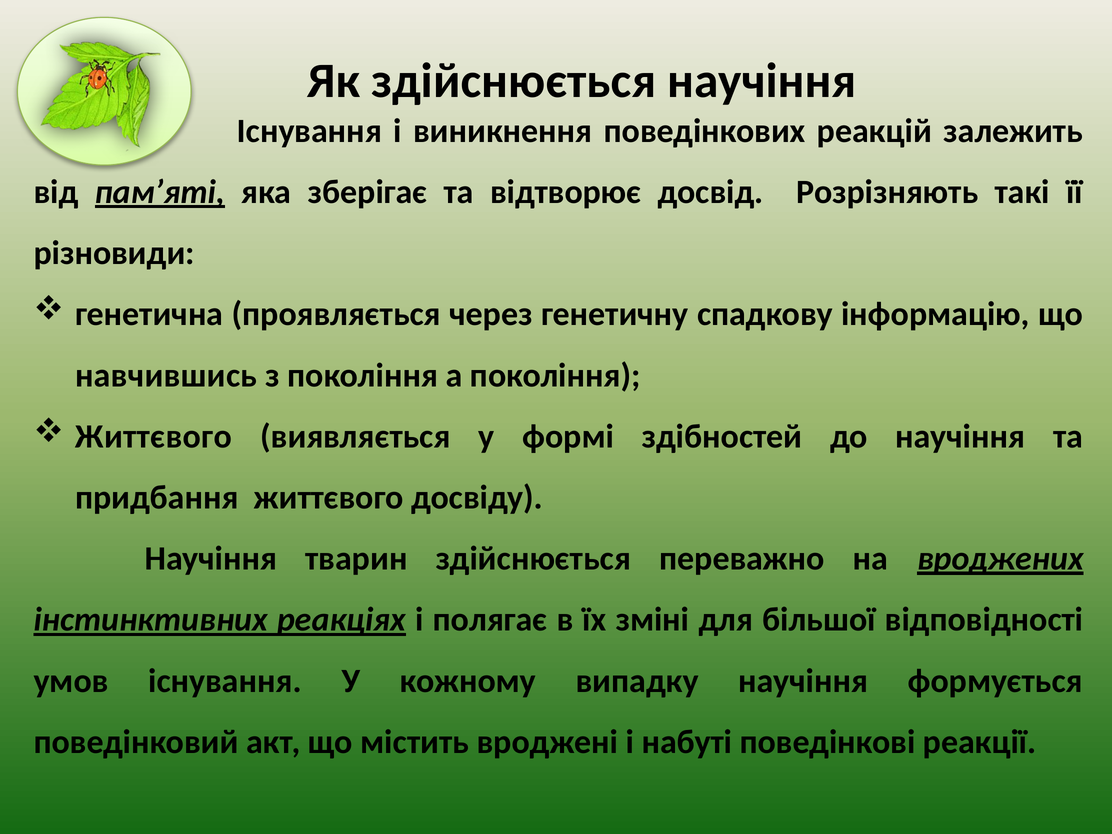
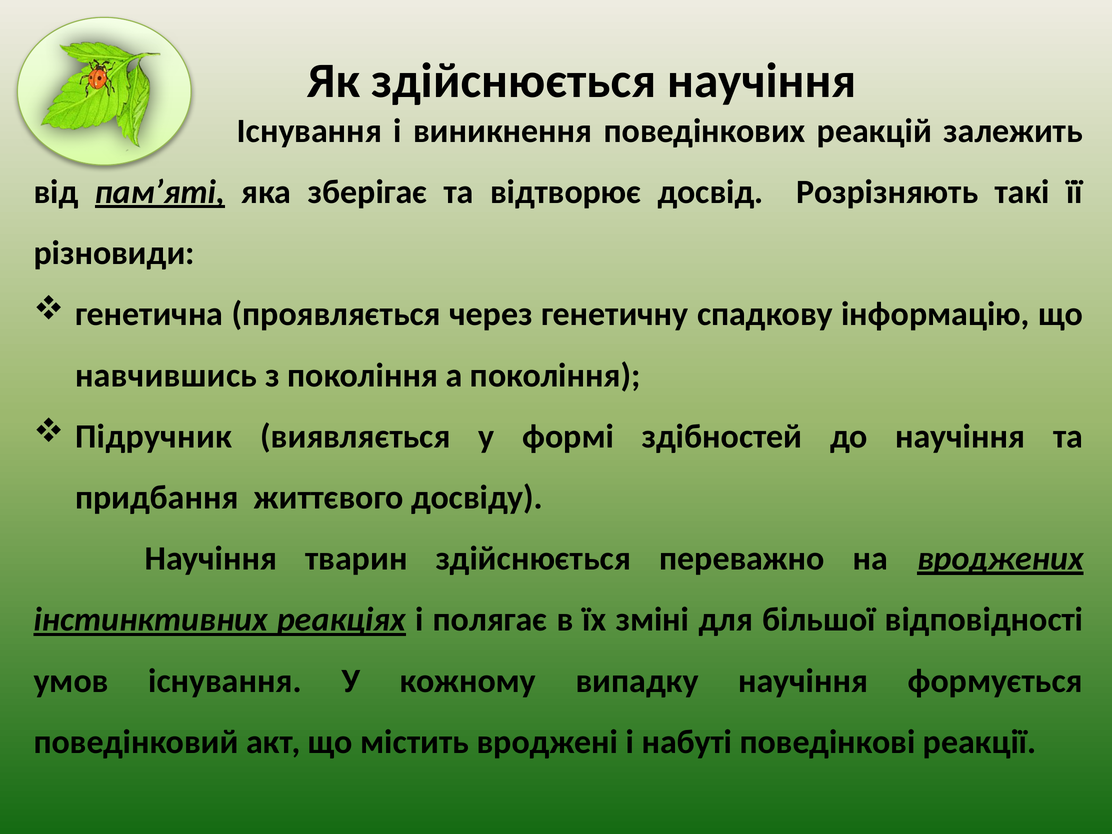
Життєвого: Життєвого -> Підручник (154, 436)
